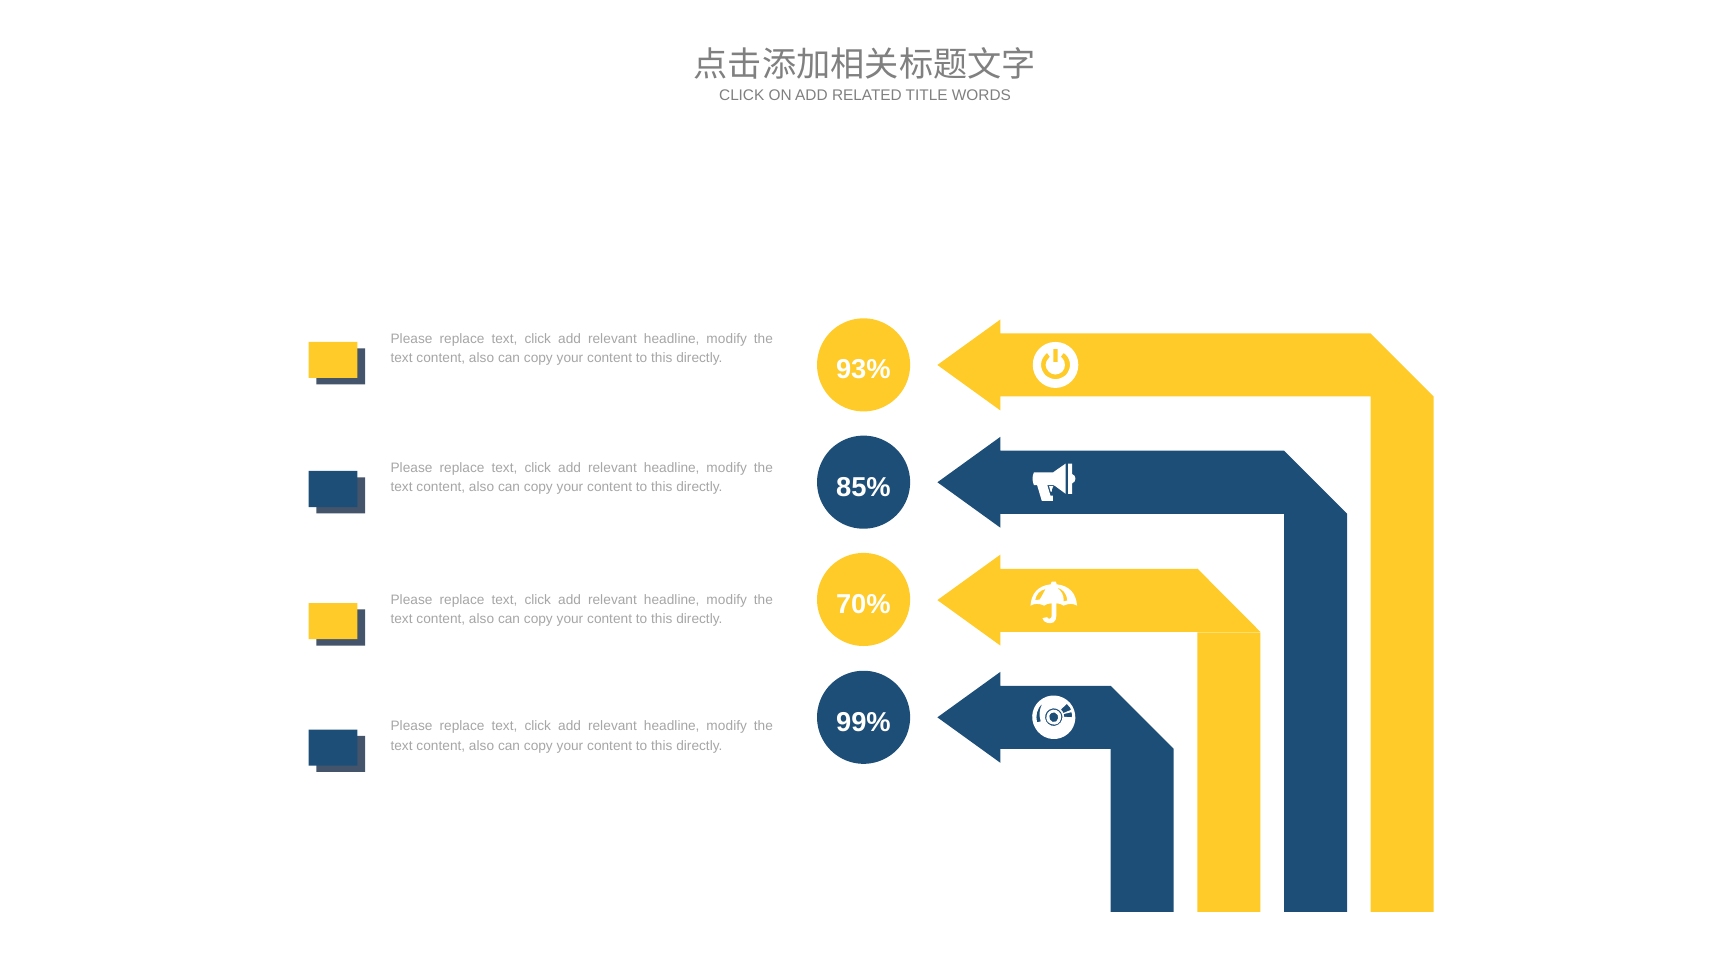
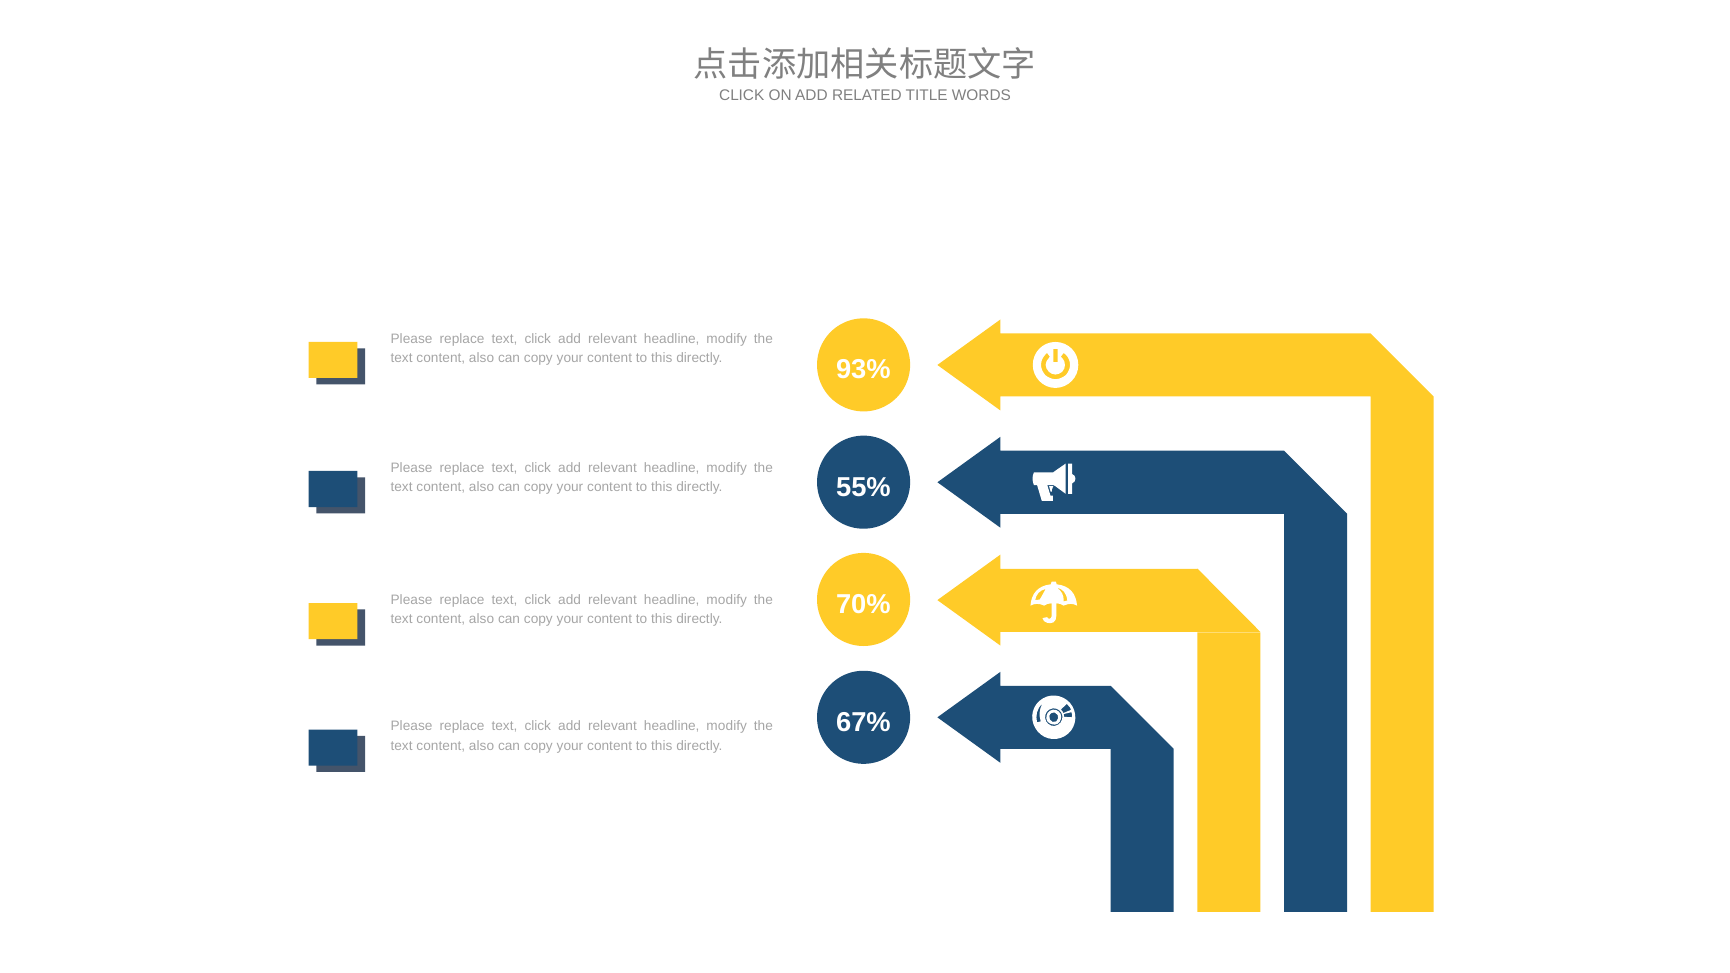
85%: 85% -> 55% (863, 487)
99%: 99% -> 67% (863, 722)
